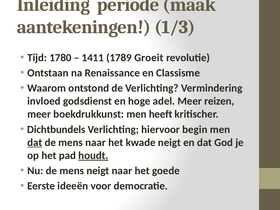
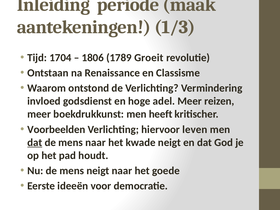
1780: 1780 -> 1704 (60, 58)
1411: 1411 -> 1806 (93, 58)
Dichtbundels: Dichtbundels -> Voorbeelden (56, 129)
begin: begin -> leven (195, 129)
houdt underline: present -> none (93, 156)
